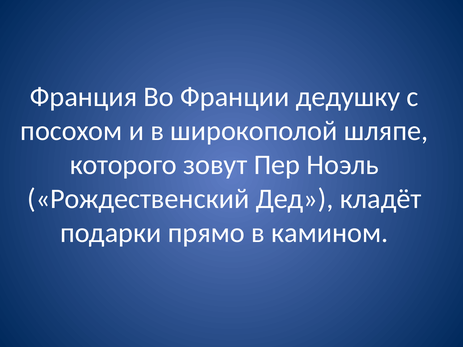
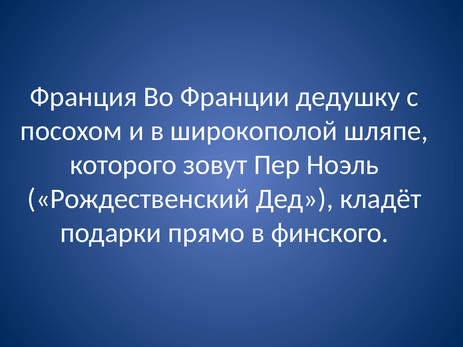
камином: камином -> финского (330, 233)
